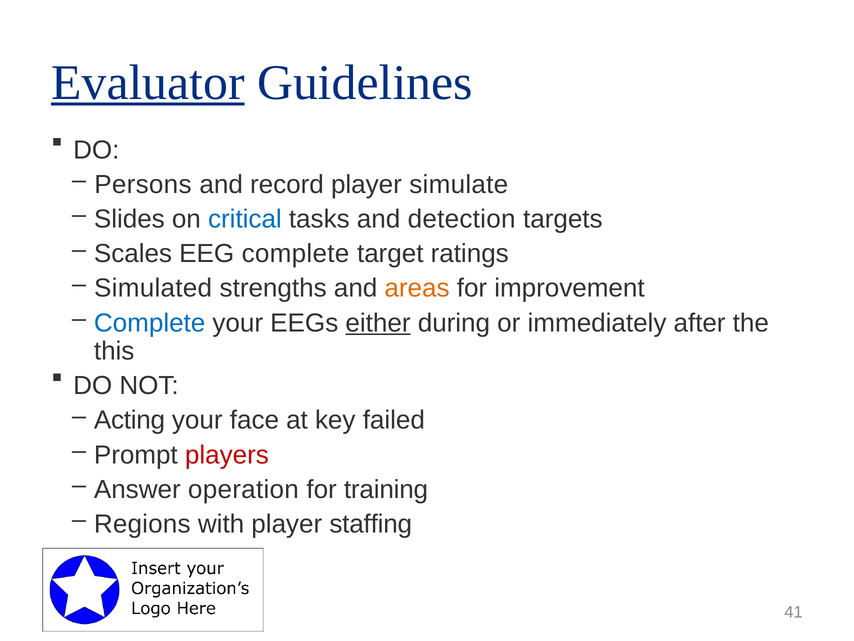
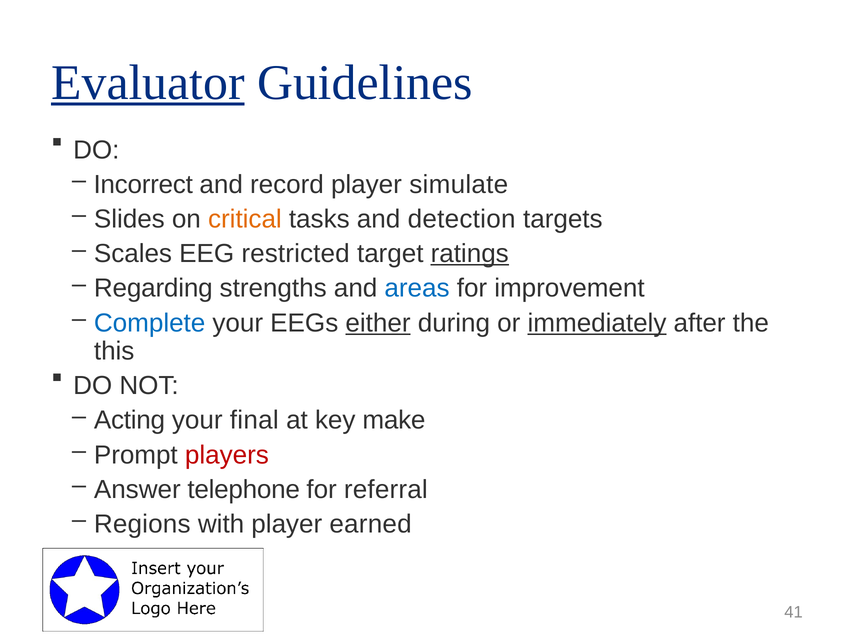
Persons: Persons -> Incorrect (143, 184)
critical colour: blue -> orange (245, 219)
EEG complete: complete -> restricted (296, 254)
ratings underline: none -> present (470, 254)
Simulated: Simulated -> Regarding (153, 288)
areas colour: orange -> blue (417, 288)
immediately underline: none -> present (597, 323)
face: face -> final (254, 420)
failed: failed -> make (394, 420)
operation: operation -> telephone (244, 489)
training: training -> referral (386, 489)
staffing: staffing -> earned (371, 524)
